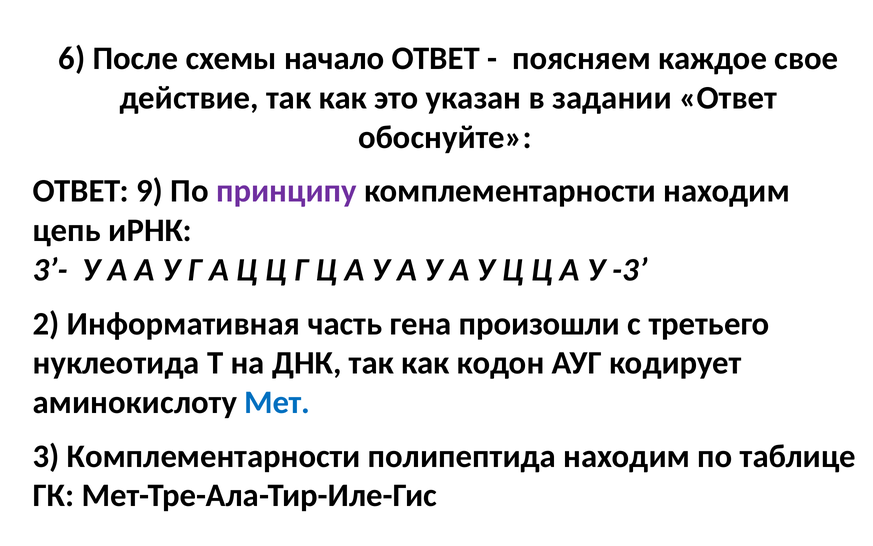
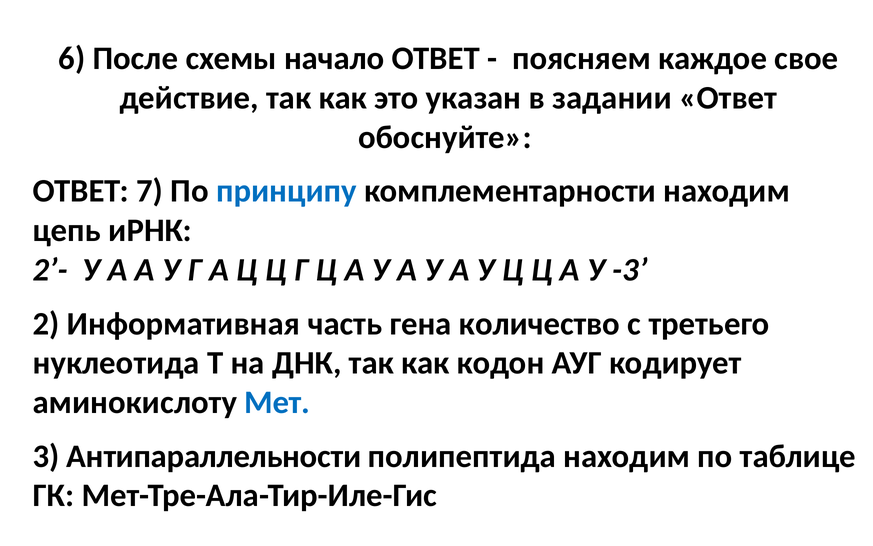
9: 9 -> 7 (150, 191)
принципу colour: purple -> blue (286, 191)
3’-: 3’- -> 2’- (50, 270)
произошли: произошли -> количество (540, 324)
3 Комплементарности: Комплементарности -> Антипараллельности (214, 456)
